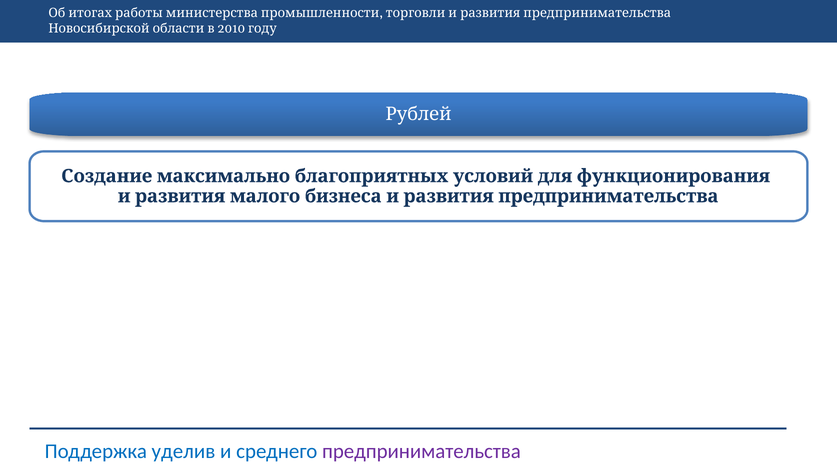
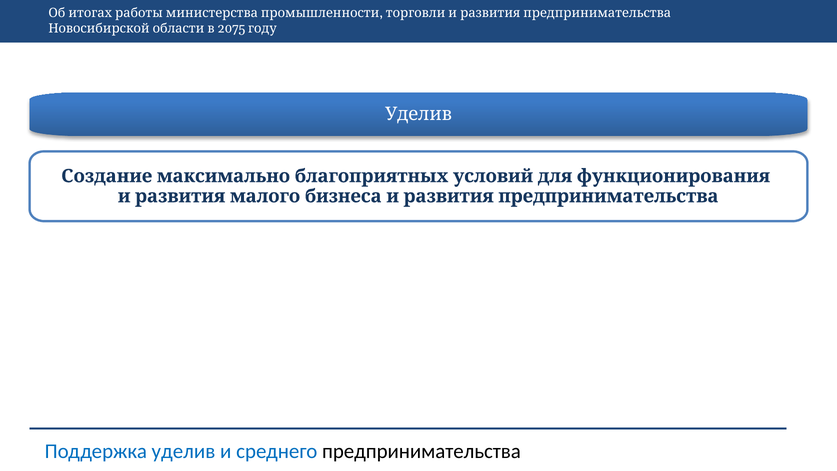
2010: 2010 -> 2075 (231, 28)
Рублей: Рублей -> Уделив (419, 114)
предпринимательства colour: purple -> black (421, 451)
